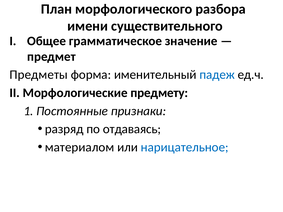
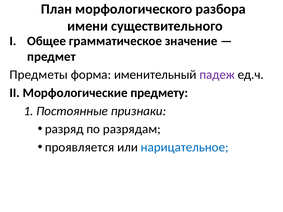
падеж colour: blue -> purple (217, 75)
отдаваясь: отдаваясь -> разрядам (132, 129)
материалом: материалом -> проявляется (80, 147)
